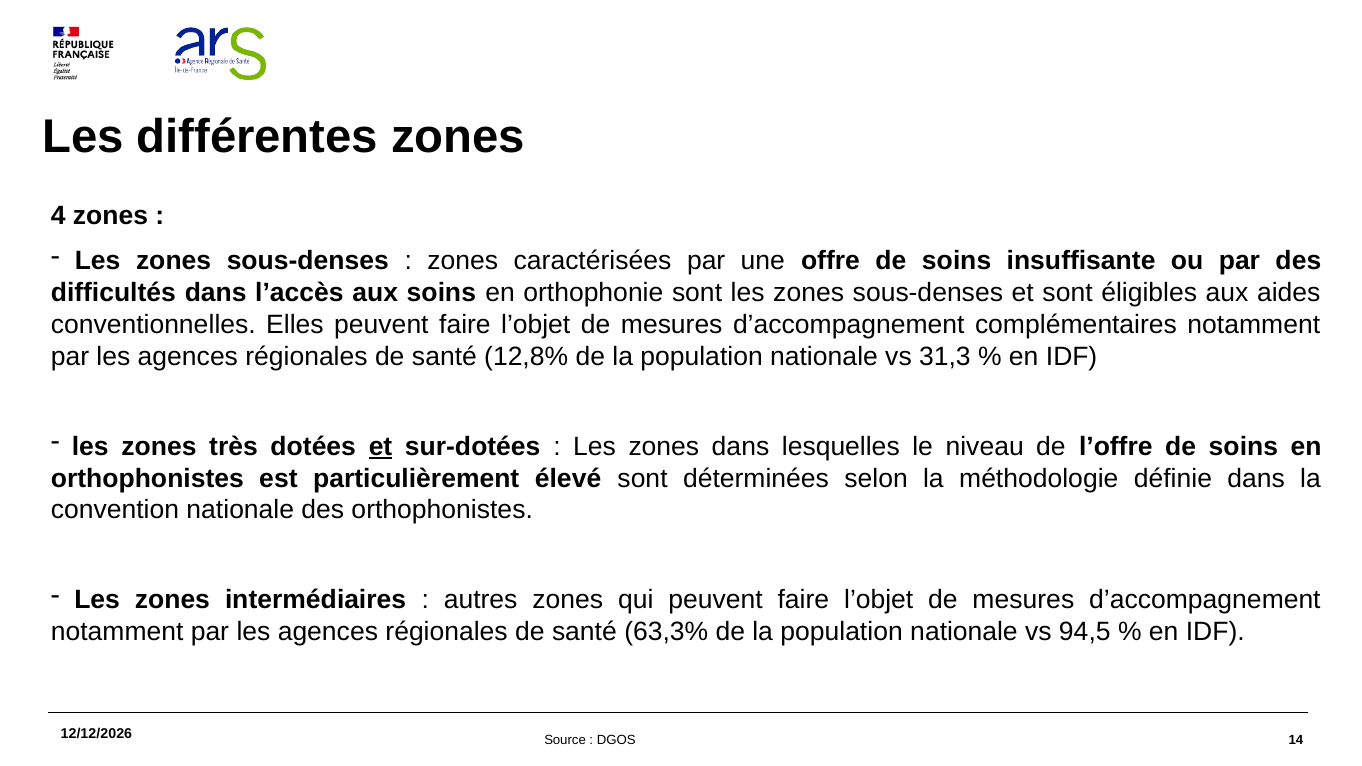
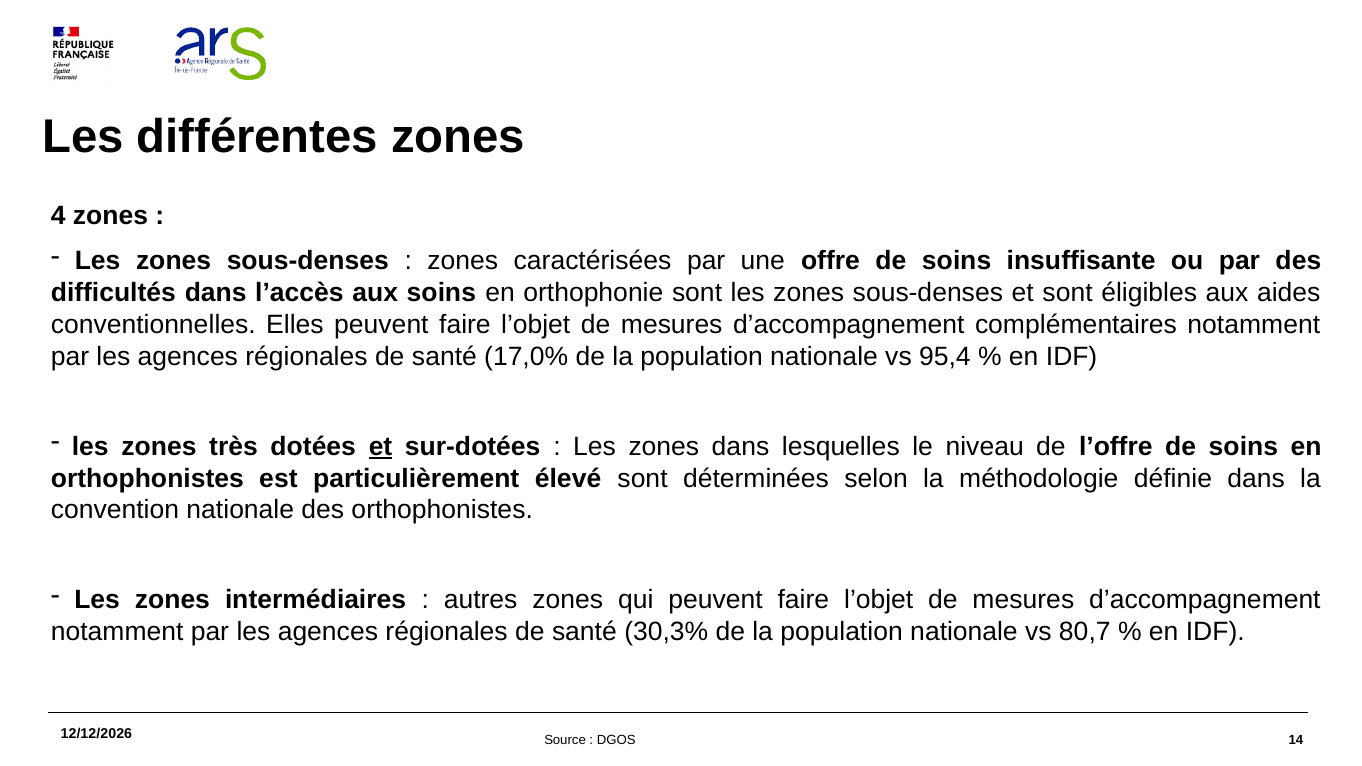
12,8%: 12,8% -> 17,0% (526, 356)
31,3: 31,3 -> 95,4 (945, 356)
63,3%: 63,3% -> 30,3% (666, 632)
94,5: 94,5 -> 80,7 (1085, 632)
